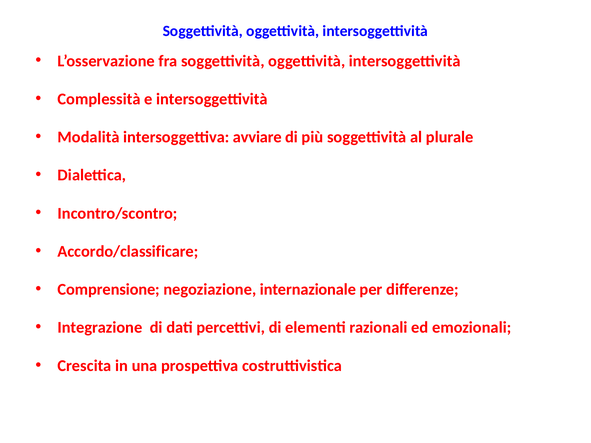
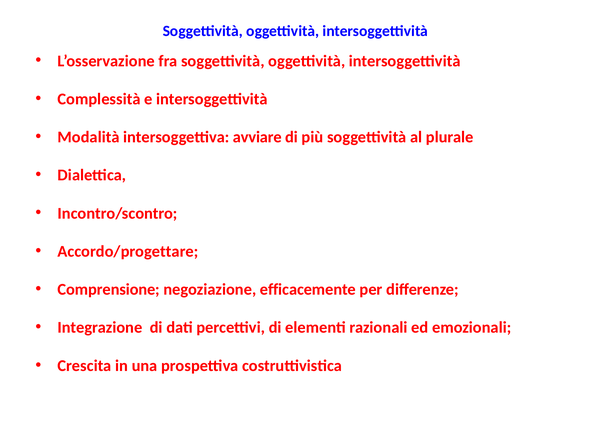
Accordo/classificare: Accordo/classificare -> Accordo/progettare (128, 252)
internazionale: internazionale -> efficacemente (308, 290)
